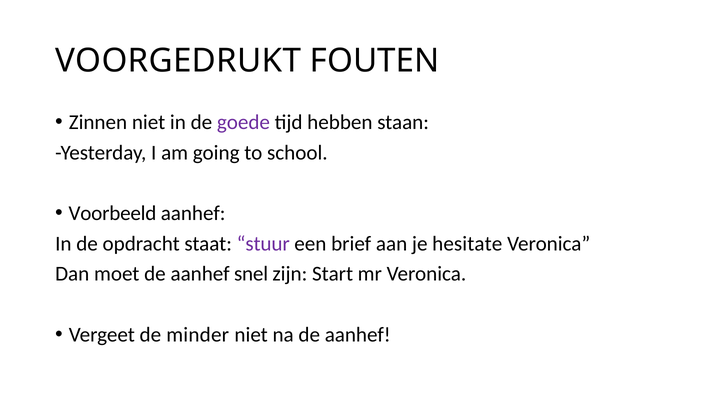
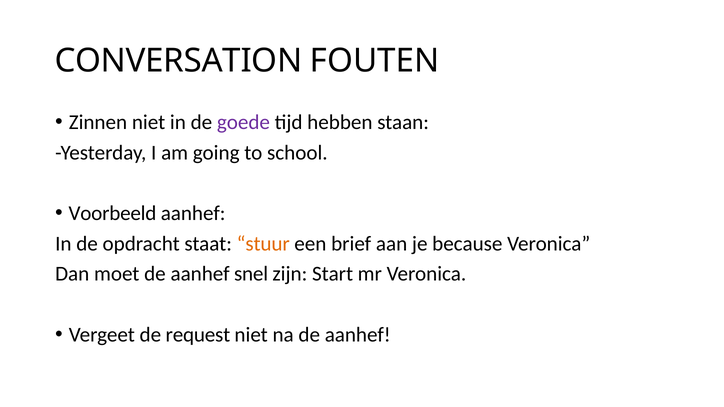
VOORGEDRUKT: VOORGEDRUKT -> CONVERSATION (178, 61)
stuur colour: purple -> orange (263, 244)
hesitate: hesitate -> because (467, 244)
minder: minder -> request (198, 335)
